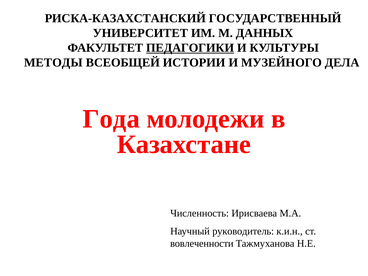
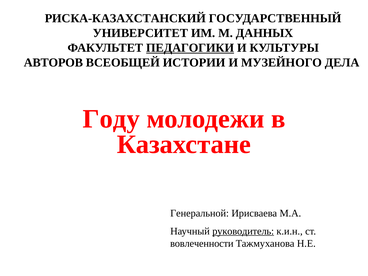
МЕТОДЫ: МЕТОДЫ -> АВТОРОВ (53, 63)
Года: Года -> Году (111, 119)
Численность: Численность -> Генеральной (200, 213)
руководитель underline: none -> present (243, 231)
